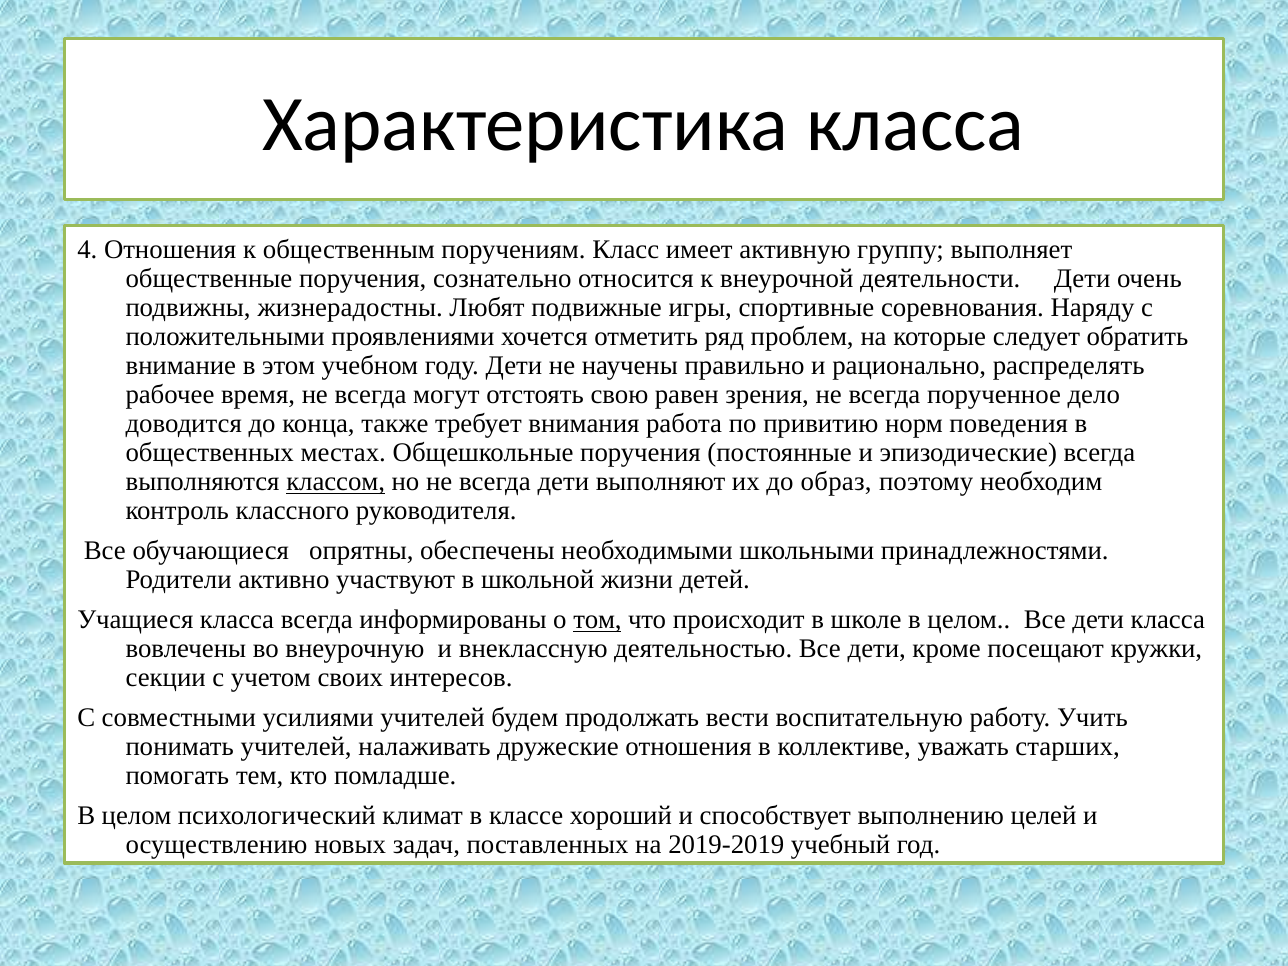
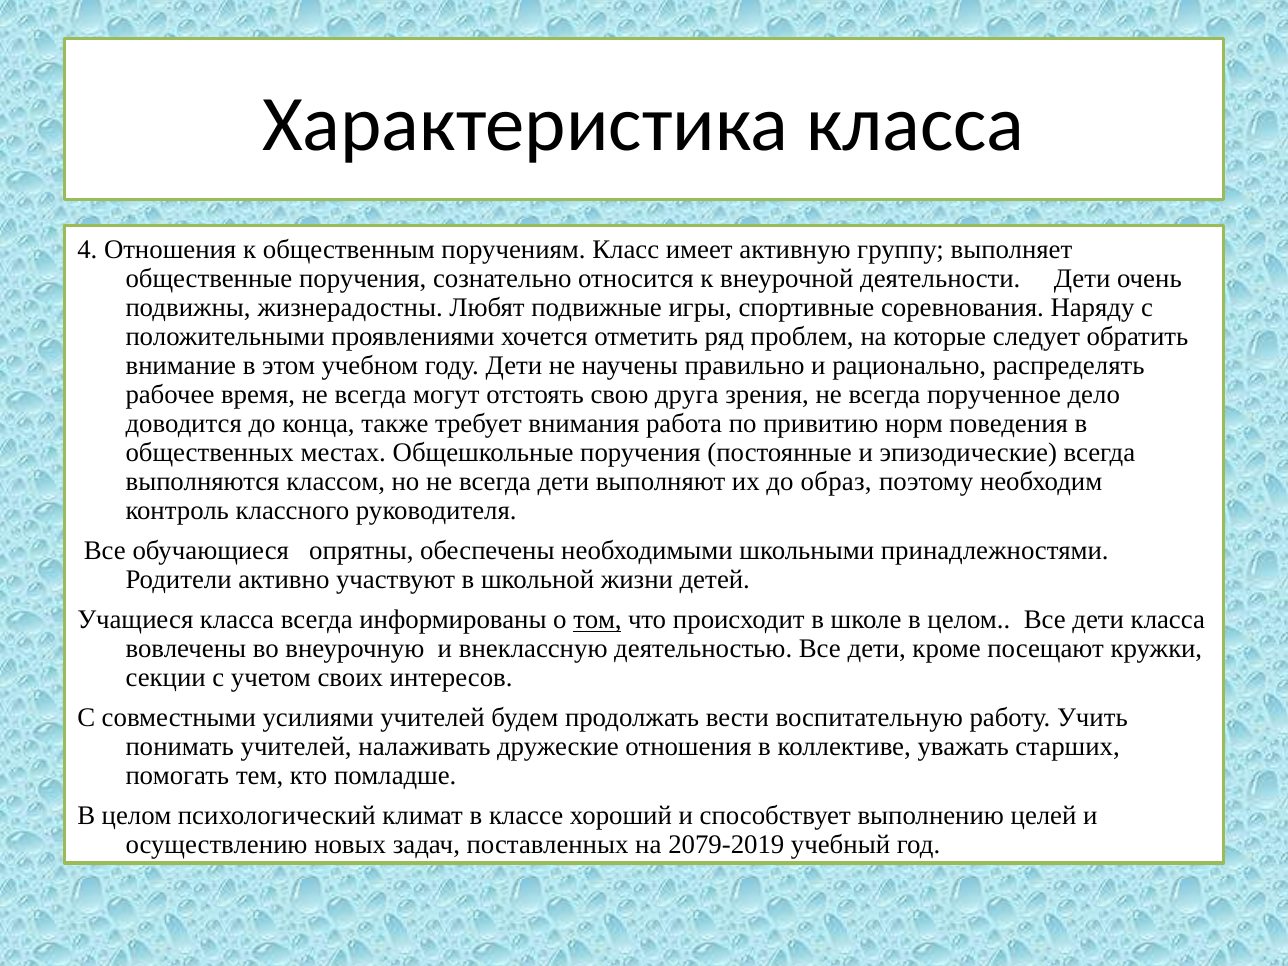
равен: равен -> друга (687, 395)
классом underline: present -> none (336, 482)
2019-2019: 2019-2019 -> 2079-2019 (726, 845)
